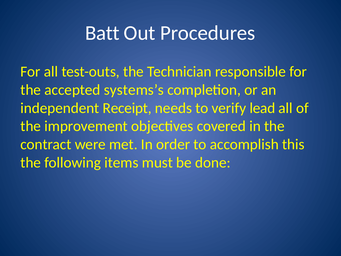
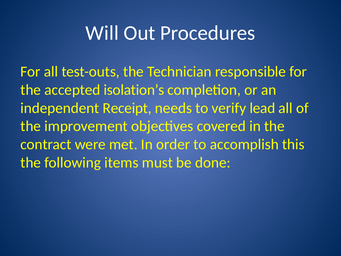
Batt: Batt -> Will (102, 33)
systems’s: systems’s -> isolation’s (134, 90)
